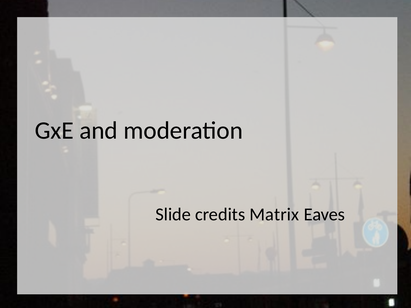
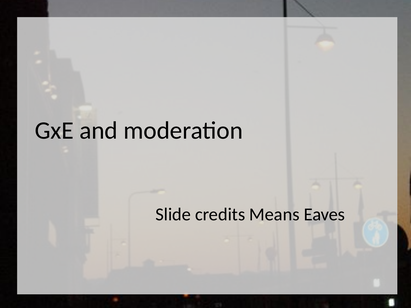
Matrix: Matrix -> Means (274, 215)
